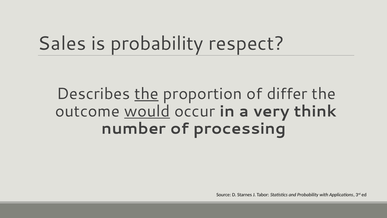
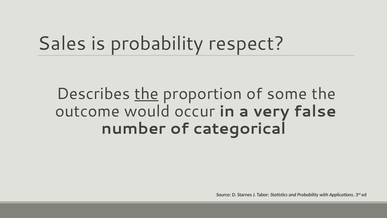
differ: differ -> some (287, 94)
would underline: present -> none (147, 111)
think: think -> false (315, 111)
processing: processing -> categorical (240, 128)
